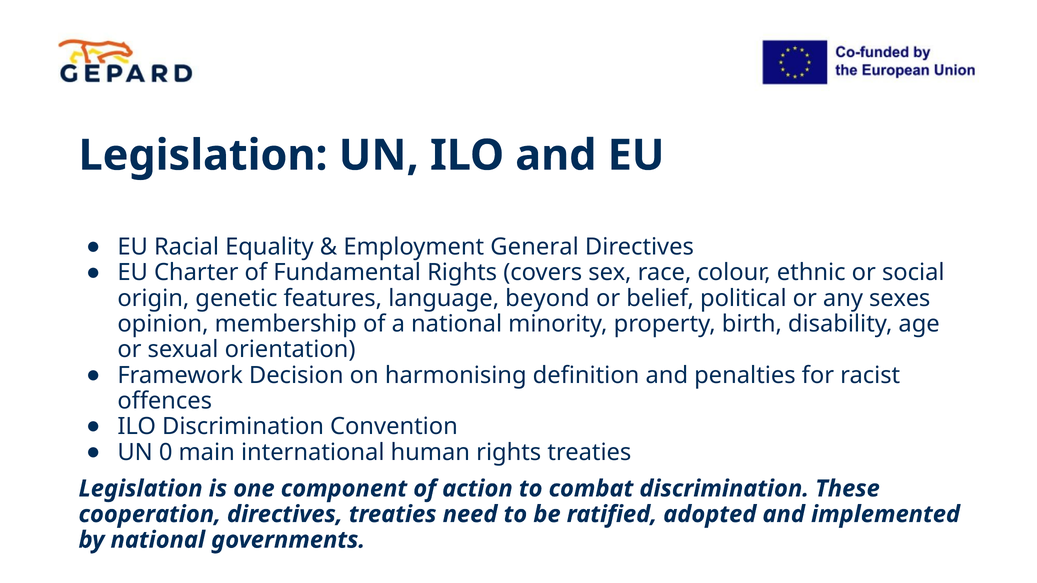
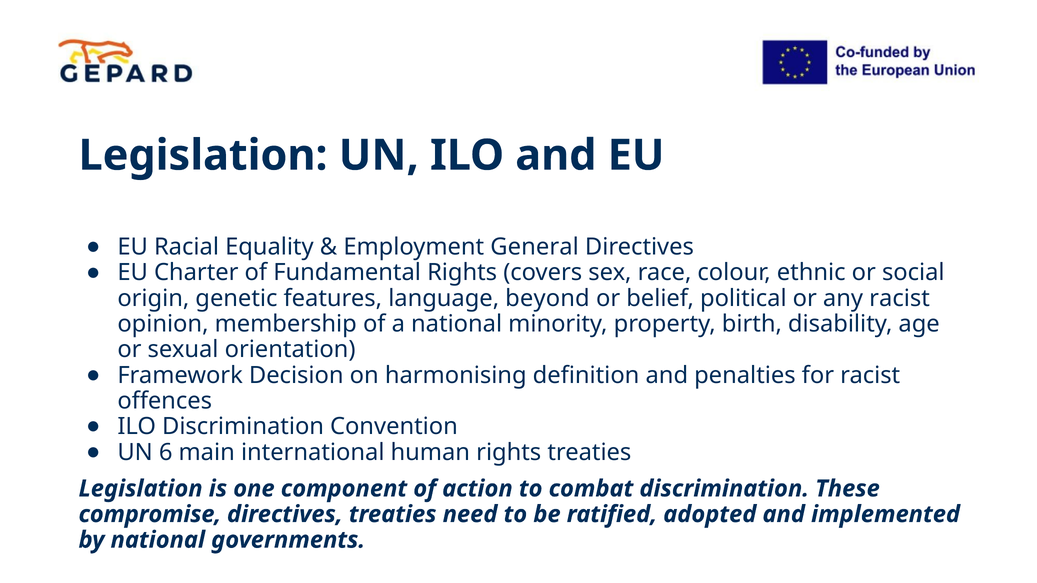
any sexes: sexes -> racist (900, 298)
0: 0 -> 6 (166, 452)
cooperation: cooperation -> compromise (150, 515)
